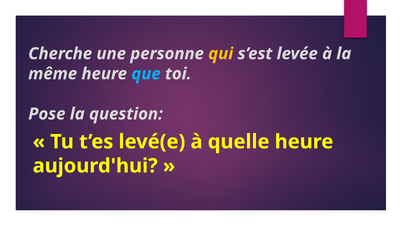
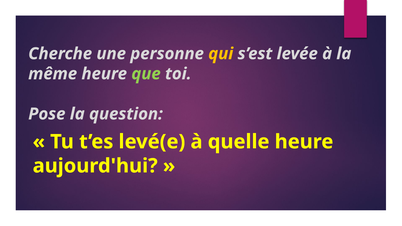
que colour: light blue -> light green (146, 74)
